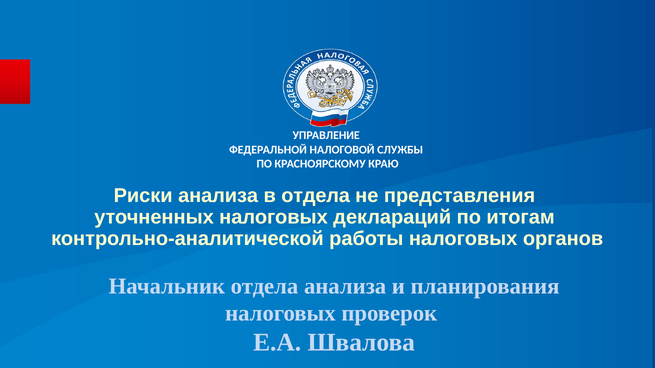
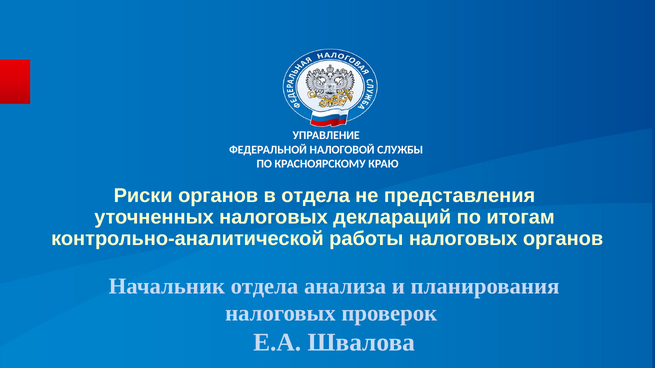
Риски анализа: анализа -> органов (218, 196)
